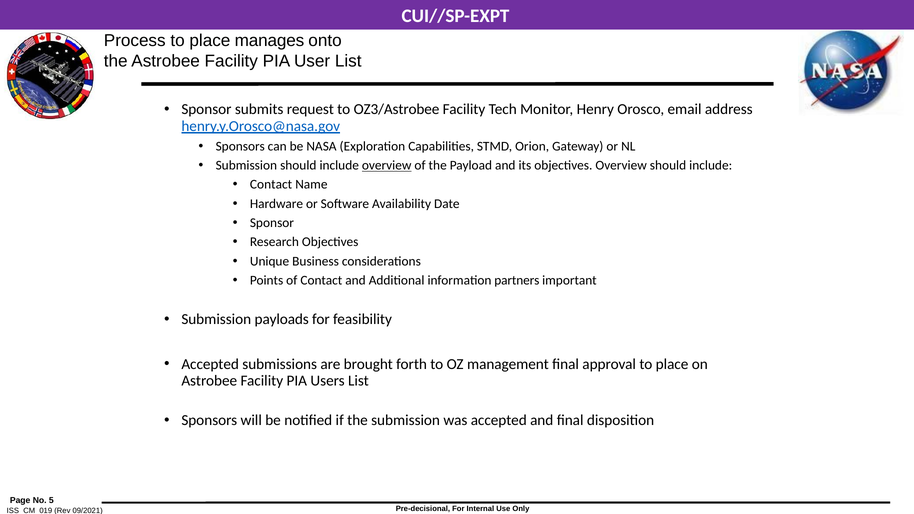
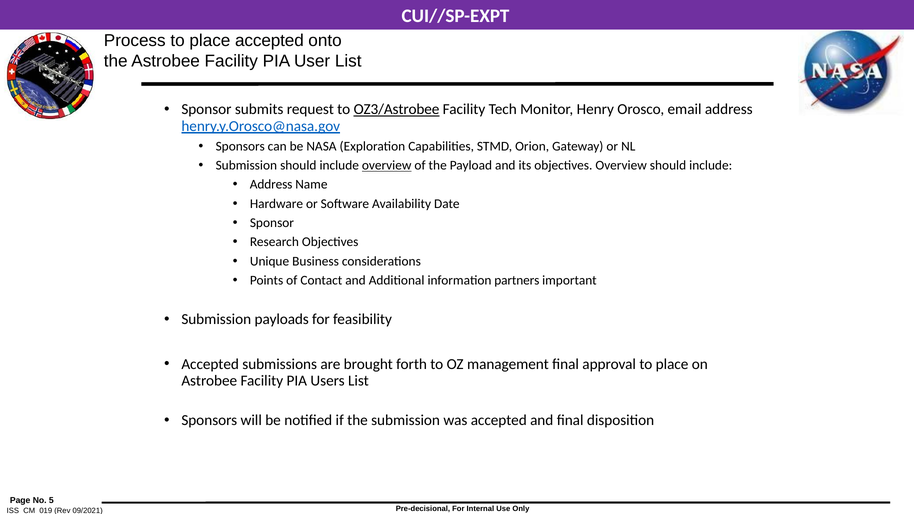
place manages: manages -> accepted (269, 41)
OZ3/Astrobee underline: none -> present (397, 109)
Contact: Contact -> Address (271, 185)
